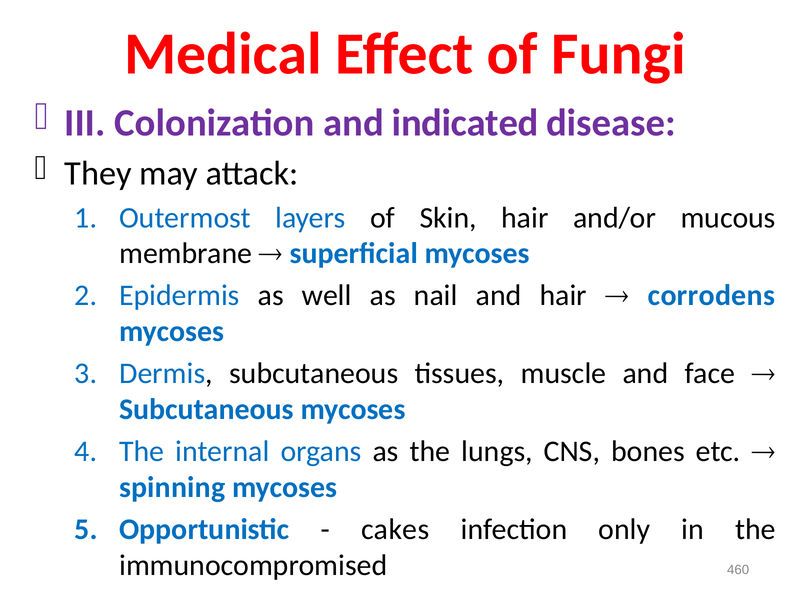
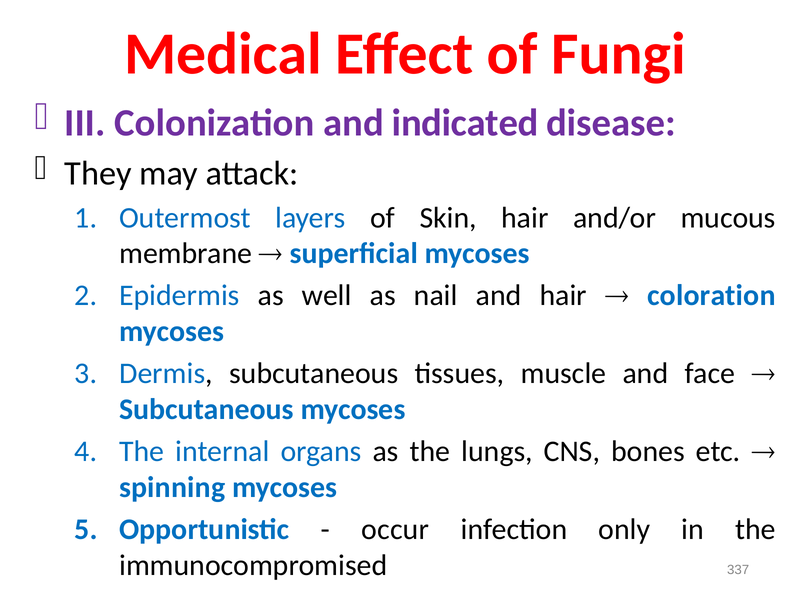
corrodens: corrodens -> coloration (711, 296)
cakes: cakes -> occur (395, 530)
460: 460 -> 337 (738, 571)
